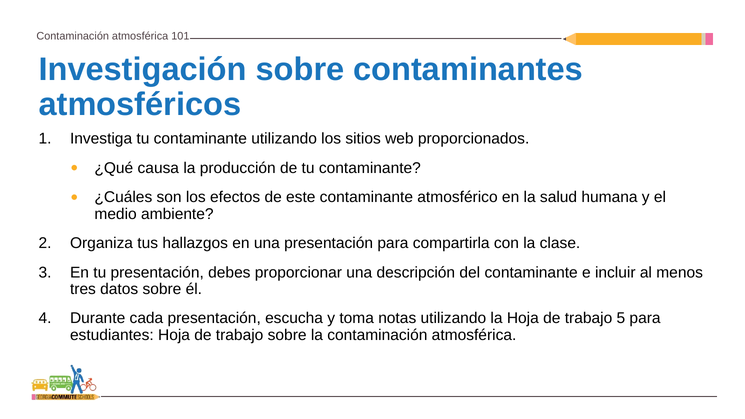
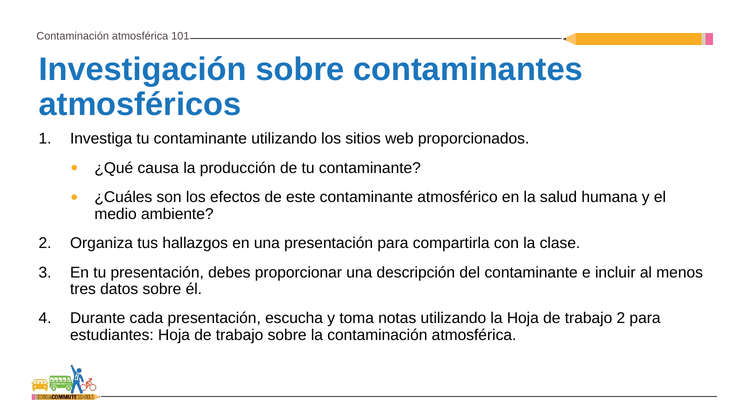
trabajo 5: 5 -> 2 (621, 318)
